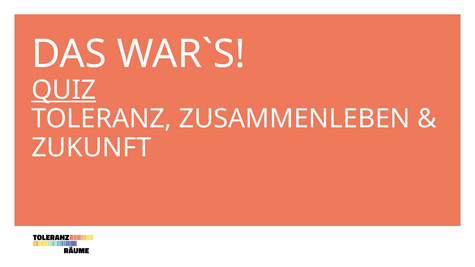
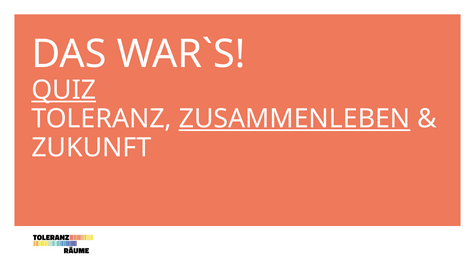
ZUSAMMENLEBEN underline: none -> present (295, 119)
